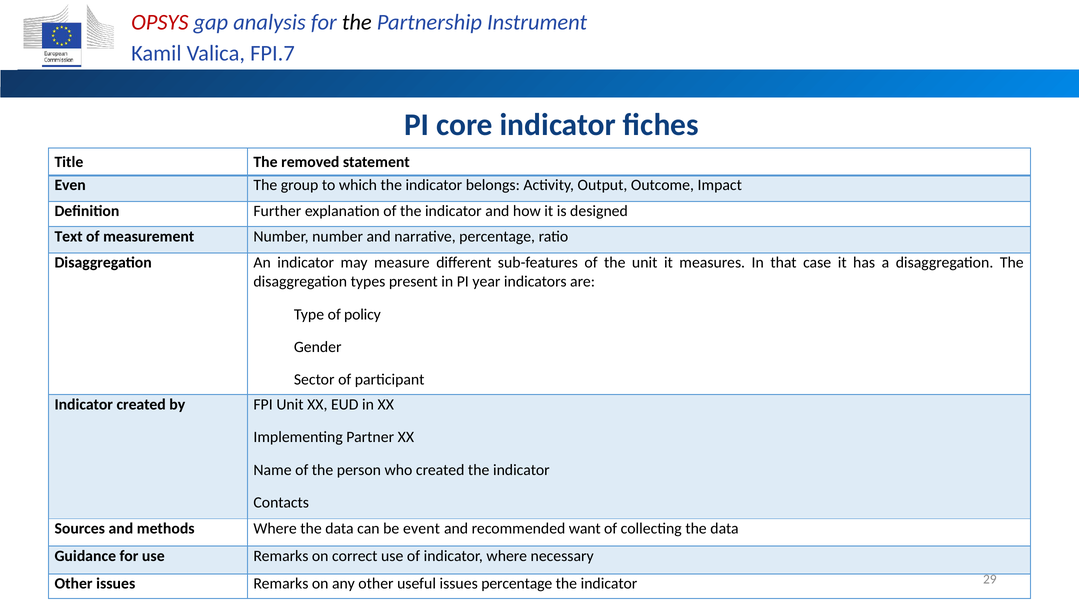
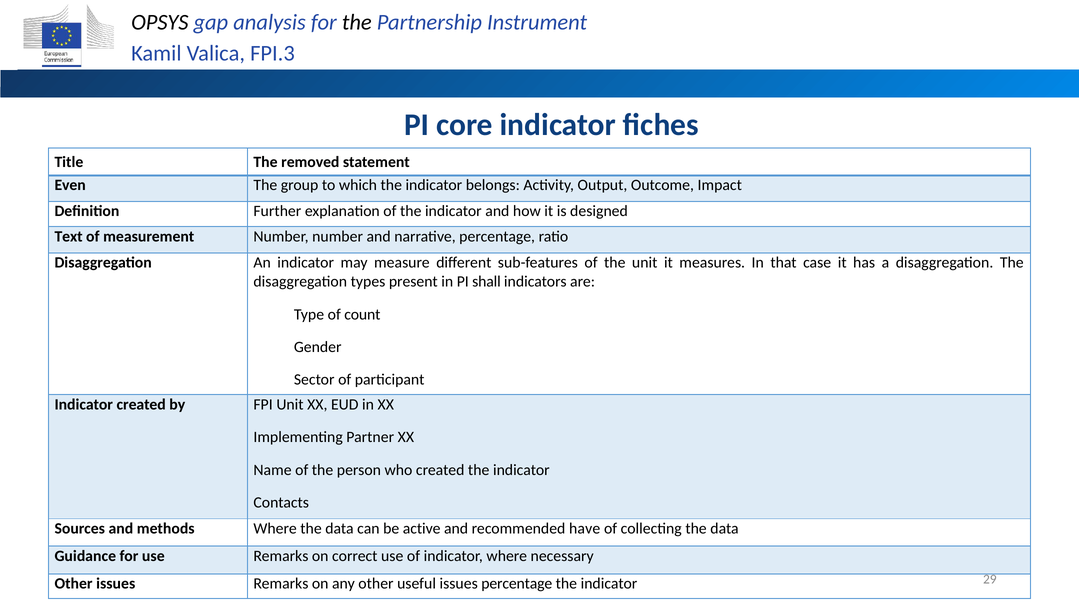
OPSYS colour: red -> black (160, 22)
FPI.7: FPI.7 -> FPI.3 (272, 53)
year: year -> shall (487, 282)
policy: policy -> count (362, 314)
event: event -> active (422, 528)
want: want -> have (585, 528)
